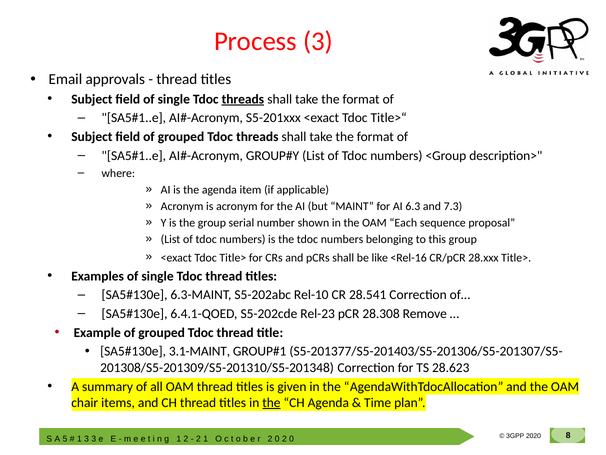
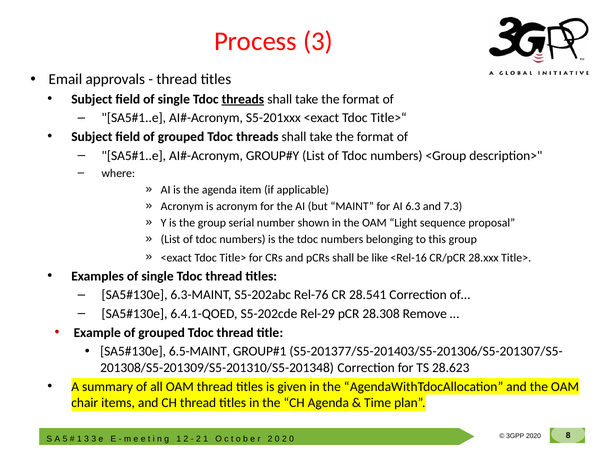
Each: Each -> Light (403, 222)
Rel-10: Rel-10 -> Rel-76 (311, 295)
Rel-23: Rel-23 -> Rel-29 (318, 313)
3.1-MAINT: 3.1-MAINT -> 6.5-MAINT (200, 351)
the underline: present -> none (271, 402)
